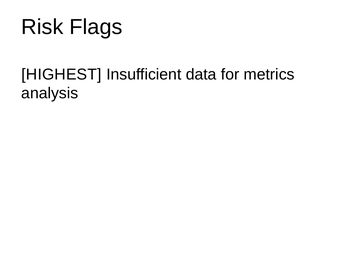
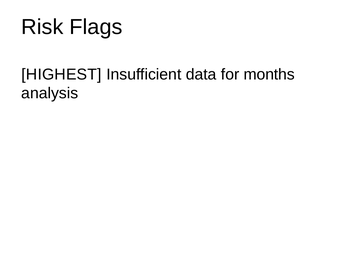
metrics: metrics -> months (269, 74)
